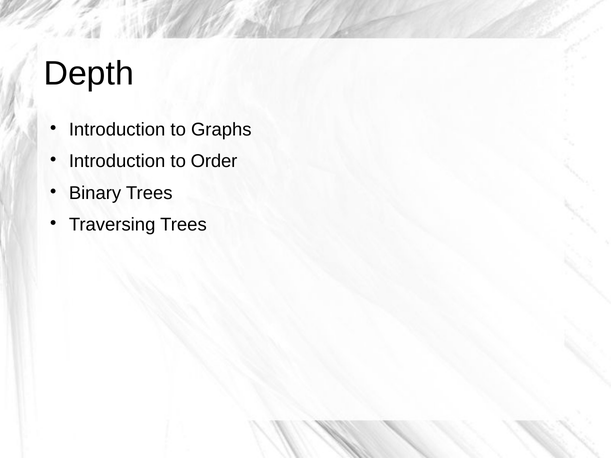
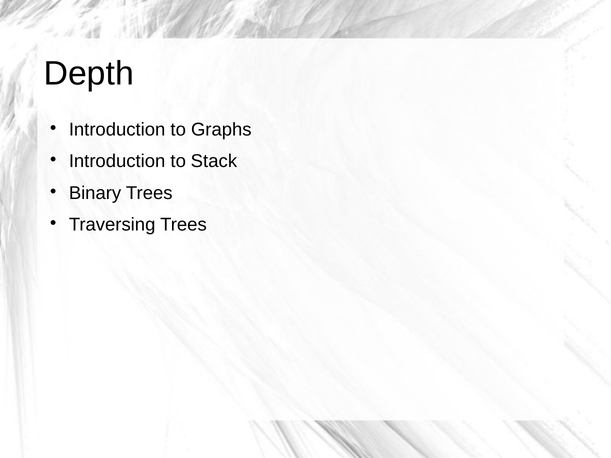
Order: Order -> Stack (214, 161)
